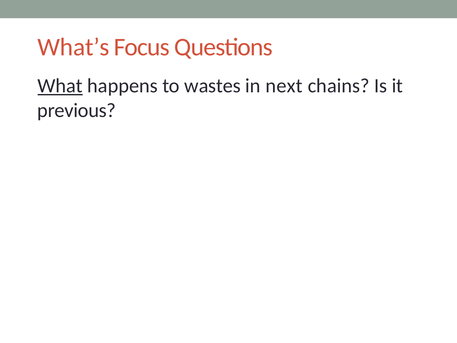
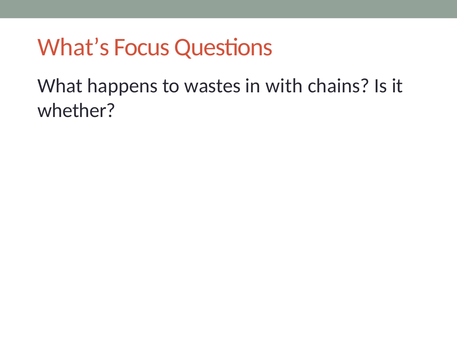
What underline: present -> none (60, 86)
next: next -> with (284, 86)
previous: previous -> whether (77, 110)
